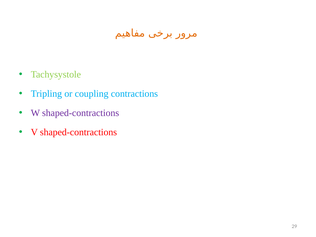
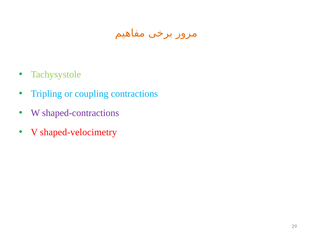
V shaped-contractions: shaped-contractions -> shaped-velocimetry (78, 132)
